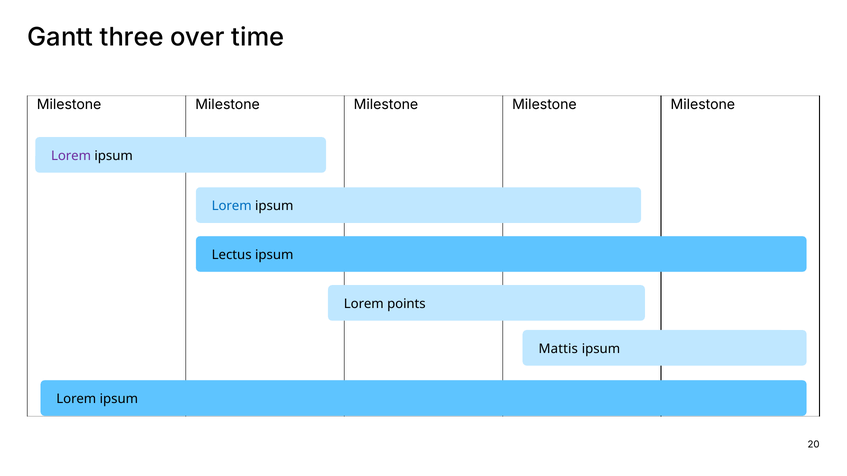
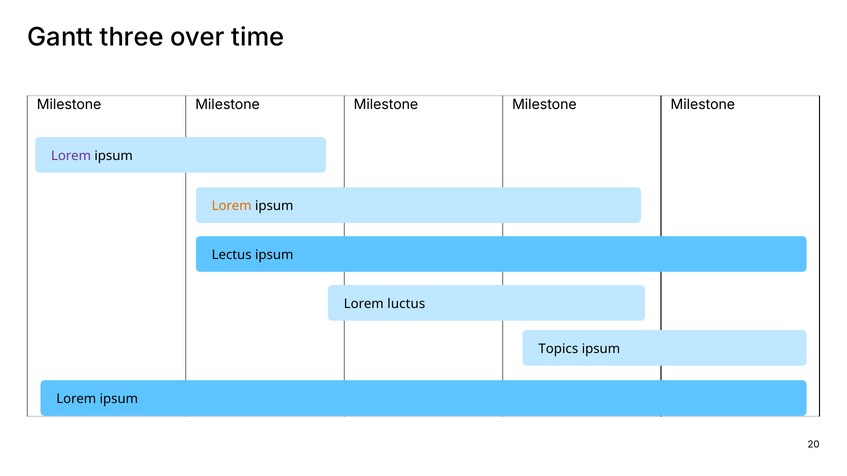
Lorem colour: blue -> orange (232, 206)
points: points -> luctus (406, 304)
Mattis: Mattis -> Topics (558, 349)
